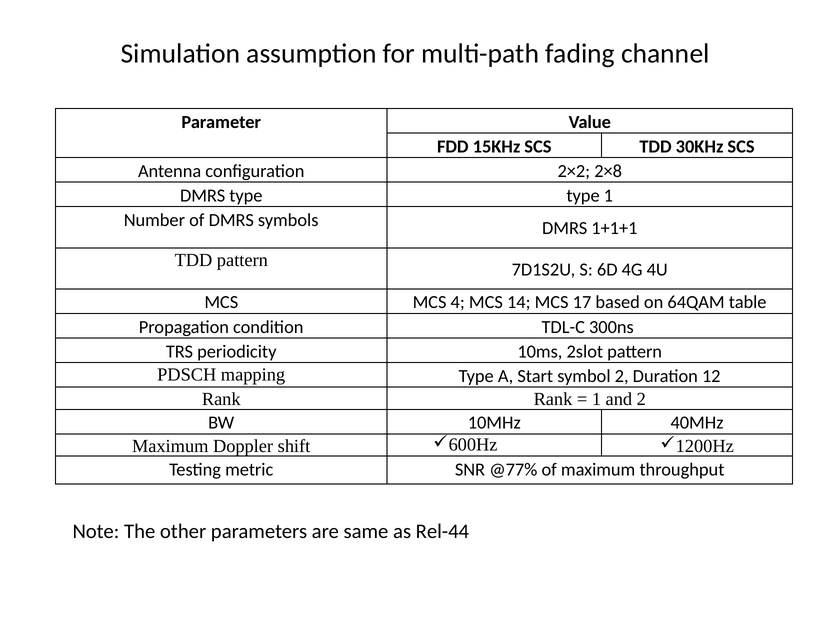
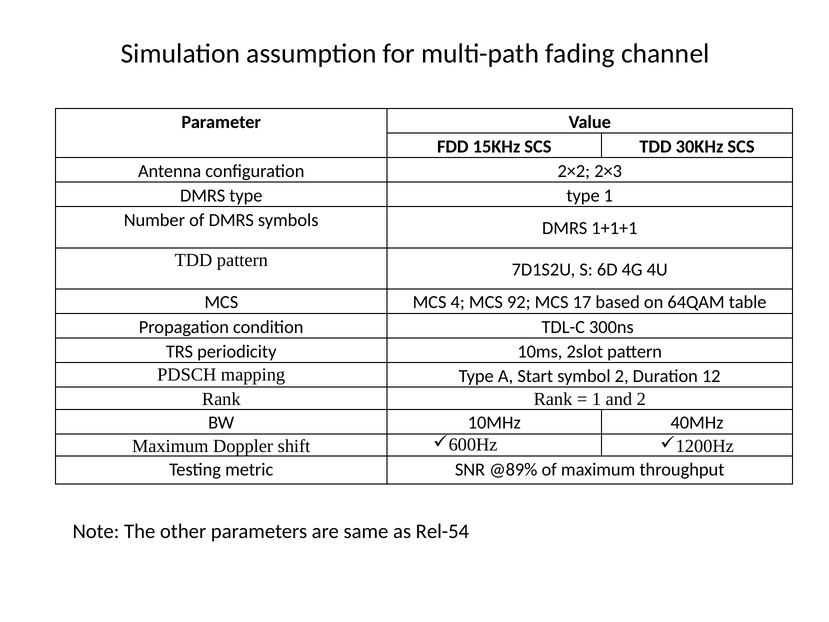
2×8: 2×8 -> 2×3 (608, 171)
14: 14 -> 92 (519, 302)
@77%: @77% -> @89% (513, 469)
Rel-44: Rel-44 -> Rel-54 (442, 531)
